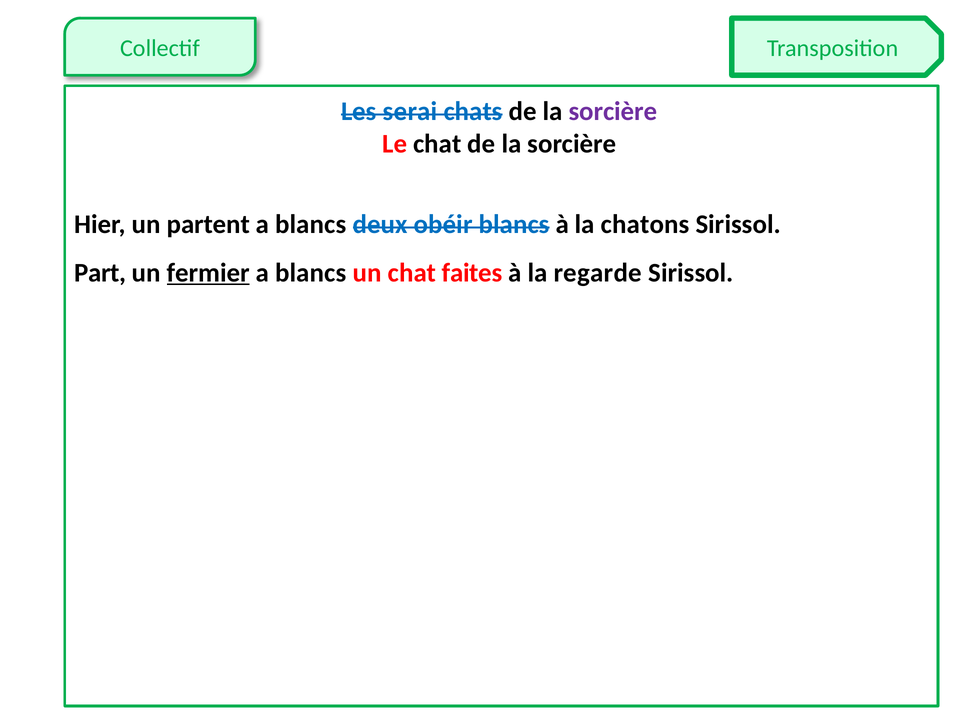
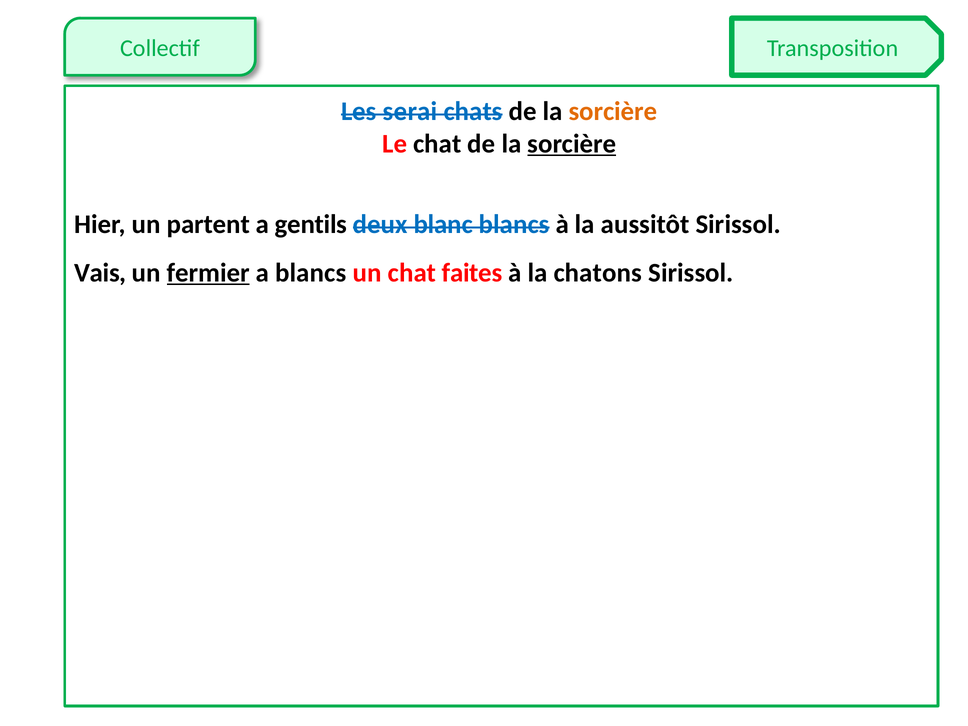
sorcière colour: purple -> orange (613, 111)
sorcière underline: none -> present (572, 144)
blancs: blancs -> gentils (311, 224)
obéir: obéir -> blanc (443, 224)
chatons: chatons -> aussitôt (645, 224)
Part: Part -> Vais (100, 273)
regarde: regarde -> chatons (598, 273)
